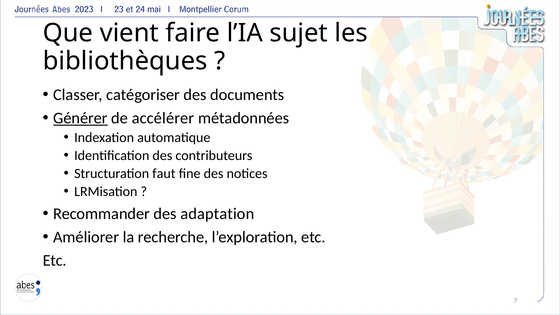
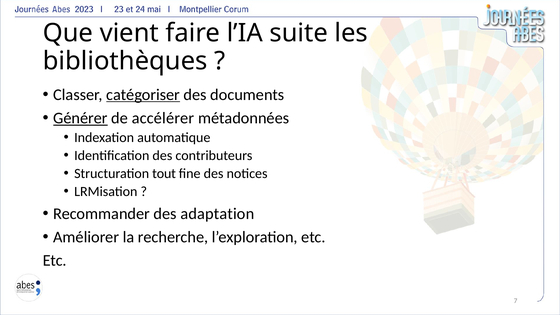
sujet: sujet -> suite (299, 33)
catégoriser underline: none -> present (143, 95)
faut: faut -> tout (164, 173)
